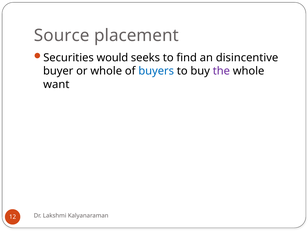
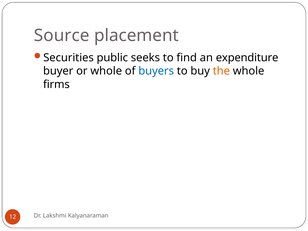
would: would -> public (112, 58)
disincentive: disincentive -> expenditure (247, 58)
the colour: purple -> orange (221, 71)
want: want -> firms (56, 84)
